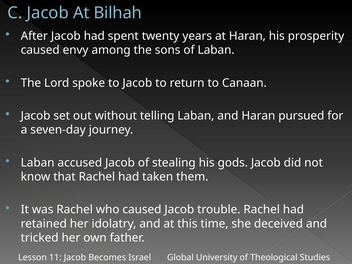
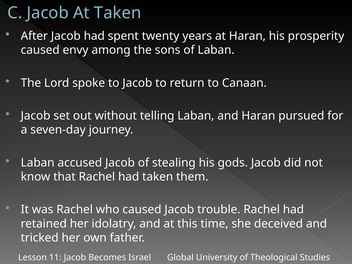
At Bilhah: Bilhah -> Taken (118, 13)
